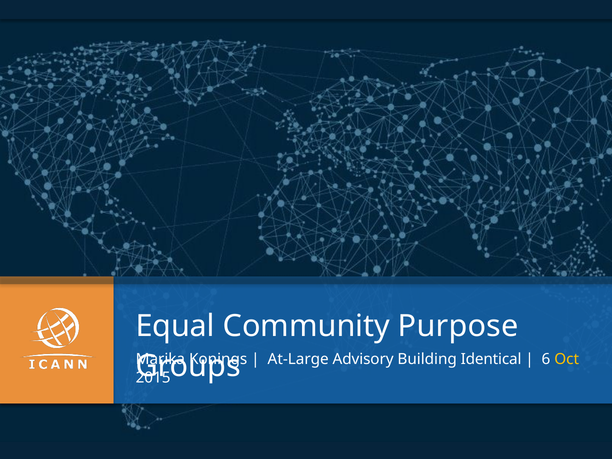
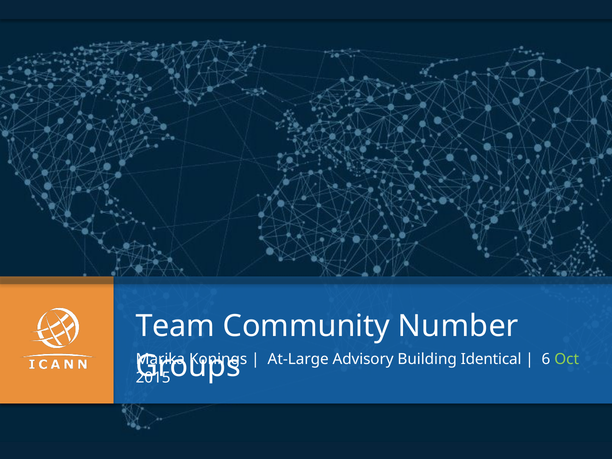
Equal: Equal -> Team (175, 326)
Purpose: Purpose -> Number (458, 326)
Oct colour: yellow -> light green (567, 359)
